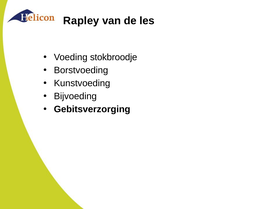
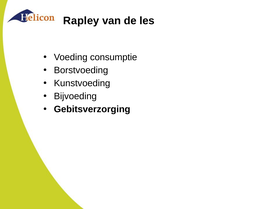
stokbroodje: stokbroodje -> consumptie (114, 57)
